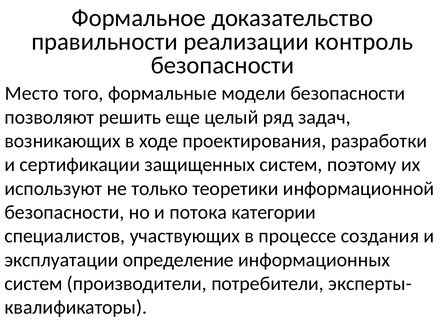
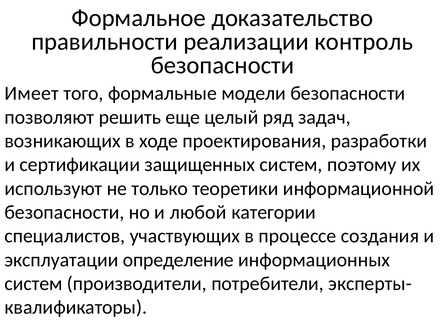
Место: Место -> Имеет (32, 93)
потока: потока -> любой (198, 212)
